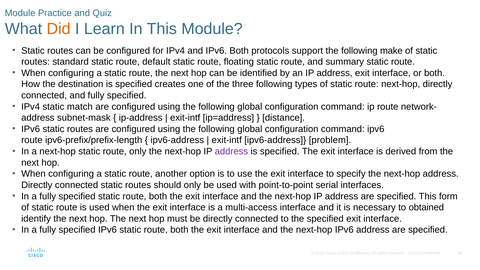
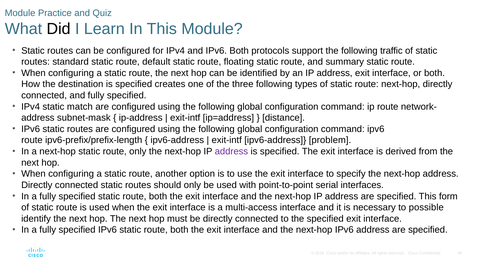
Did colour: orange -> black (59, 29)
make: make -> traffic (391, 51)
obtained: obtained -> possible (426, 207)
